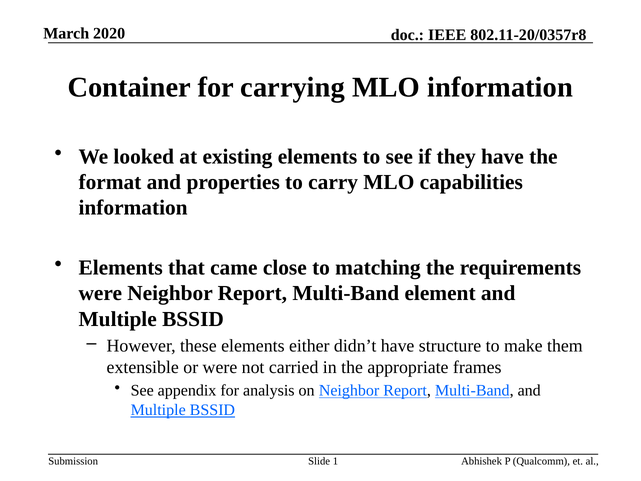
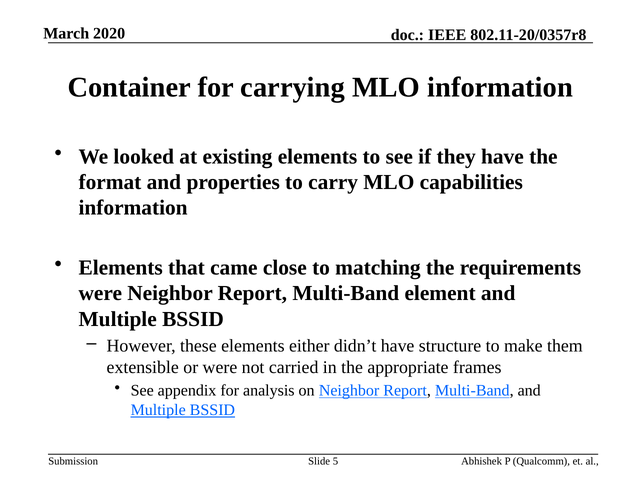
1: 1 -> 5 (335, 461)
